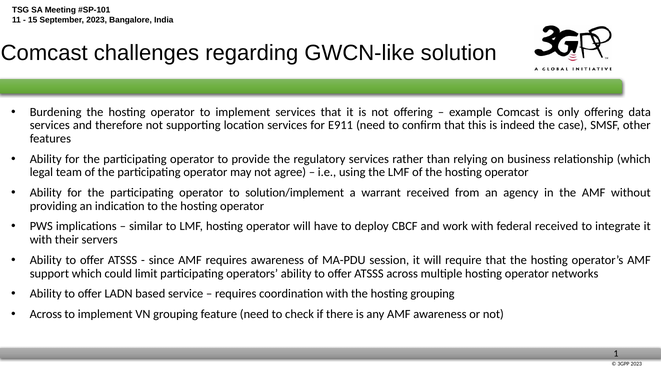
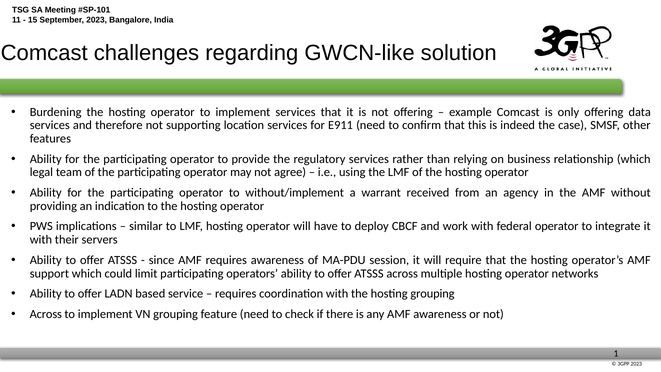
solution/implement: solution/implement -> without/implement (295, 193)
federal received: received -> operator (557, 226)
